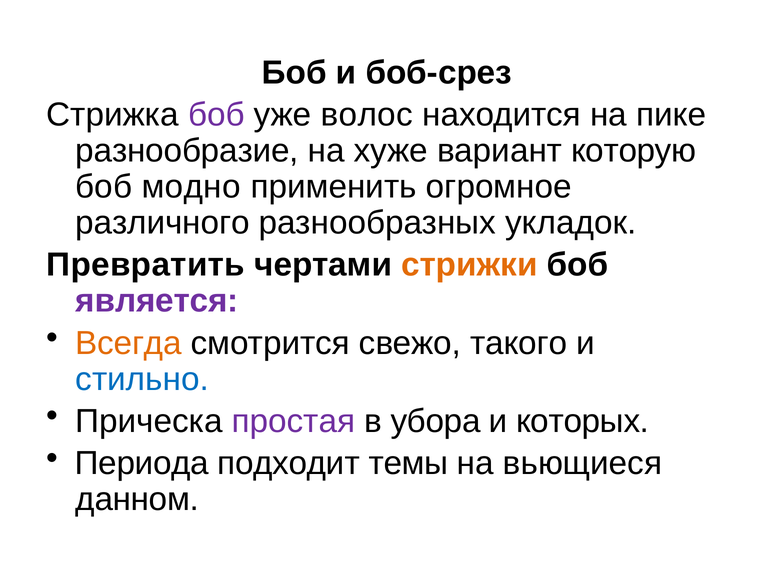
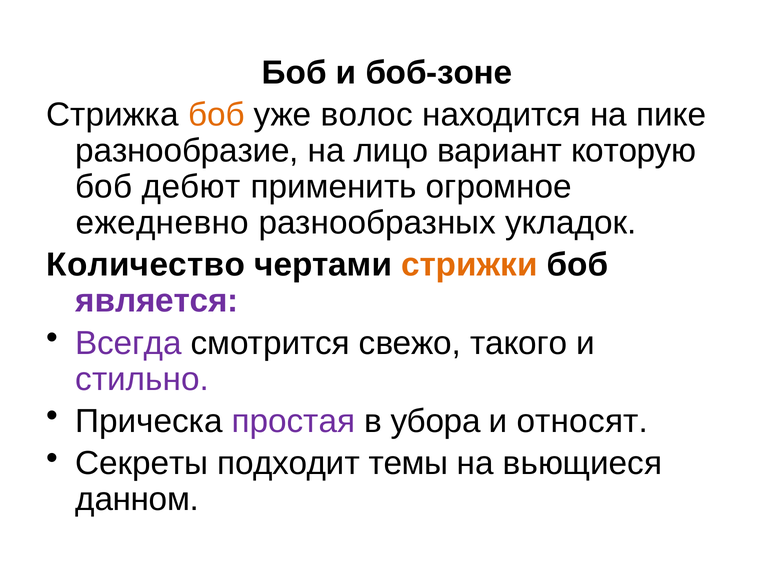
боб-срез: боб-срез -> боб-зоне (439, 73)
боб colour: purple -> orange (216, 115)
хуже: хуже -> лицо (391, 151)
модно: модно -> дебют (191, 187)
различного: различного -> ежедневно (162, 223)
Превратить: Превратить -> Количество (146, 265)
Всегда colour: orange -> purple (129, 343)
стильно colour: blue -> purple (142, 379)
которых: которых -> относят (582, 422)
Периода: Периода -> Секреты (142, 464)
